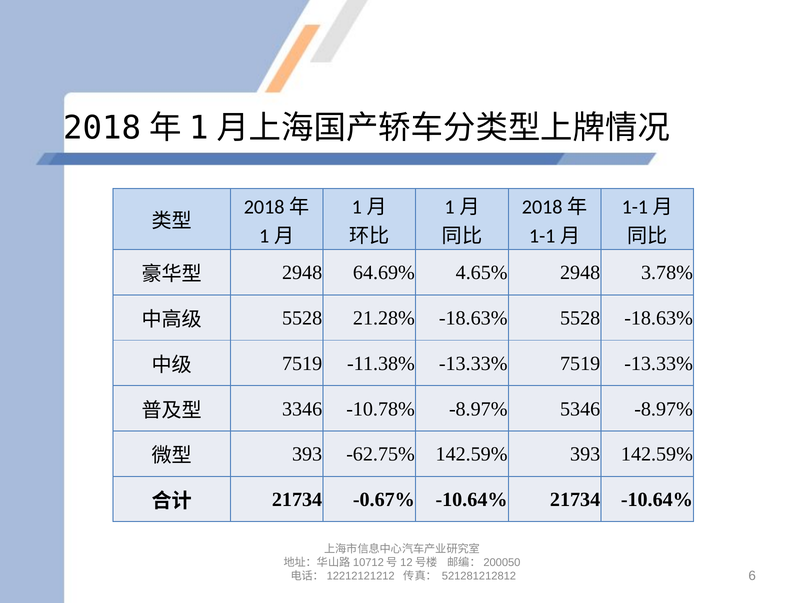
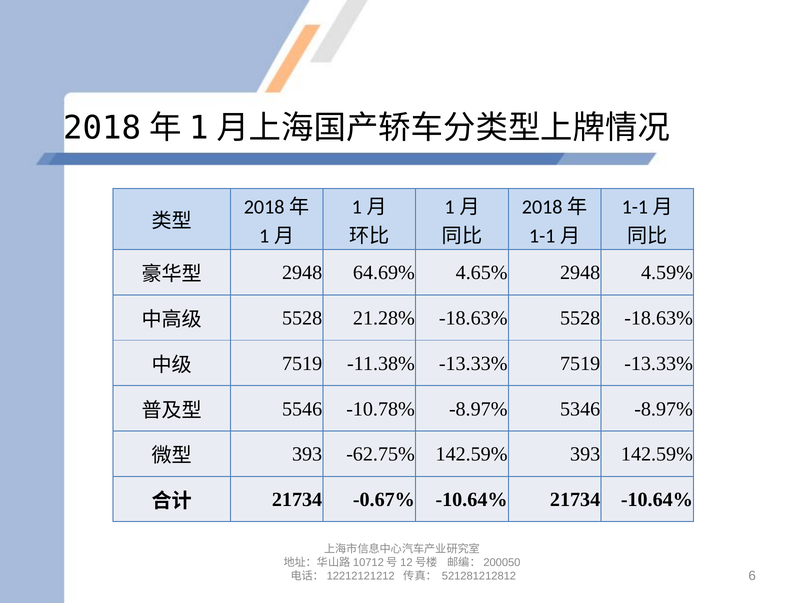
3.78%: 3.78% -> 4.59% (667, 273)
3346: 3346 -> 5546 (302, 409)
